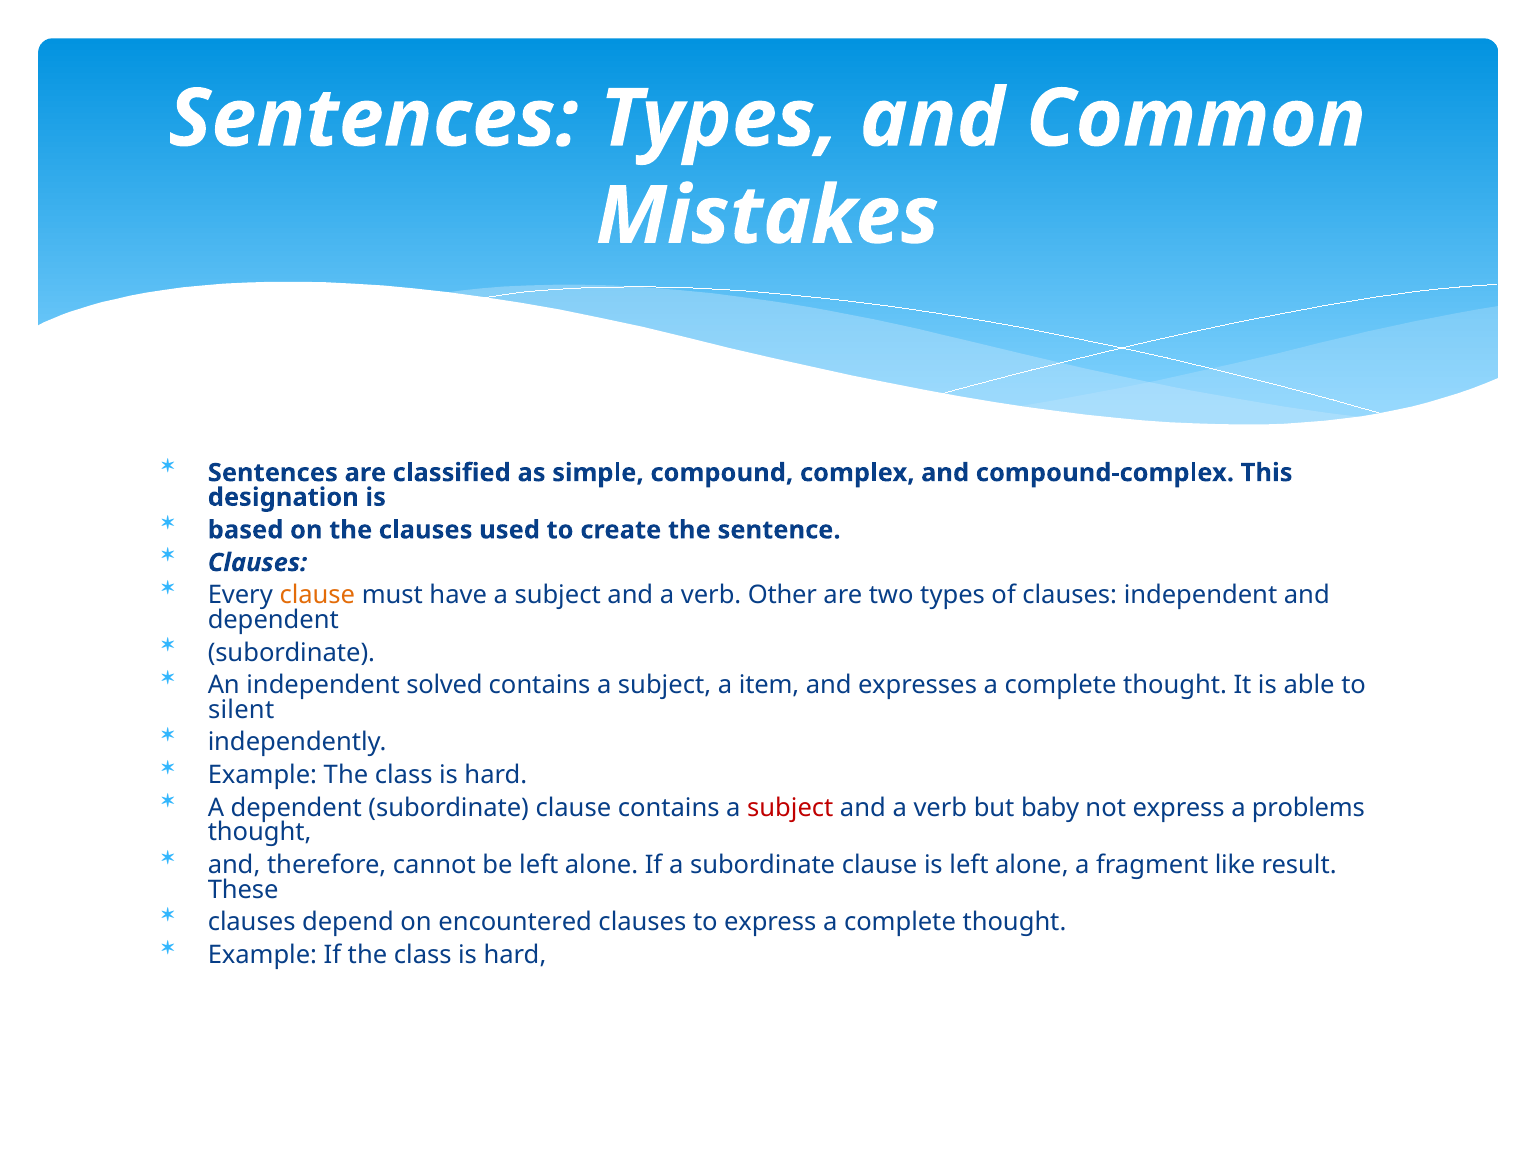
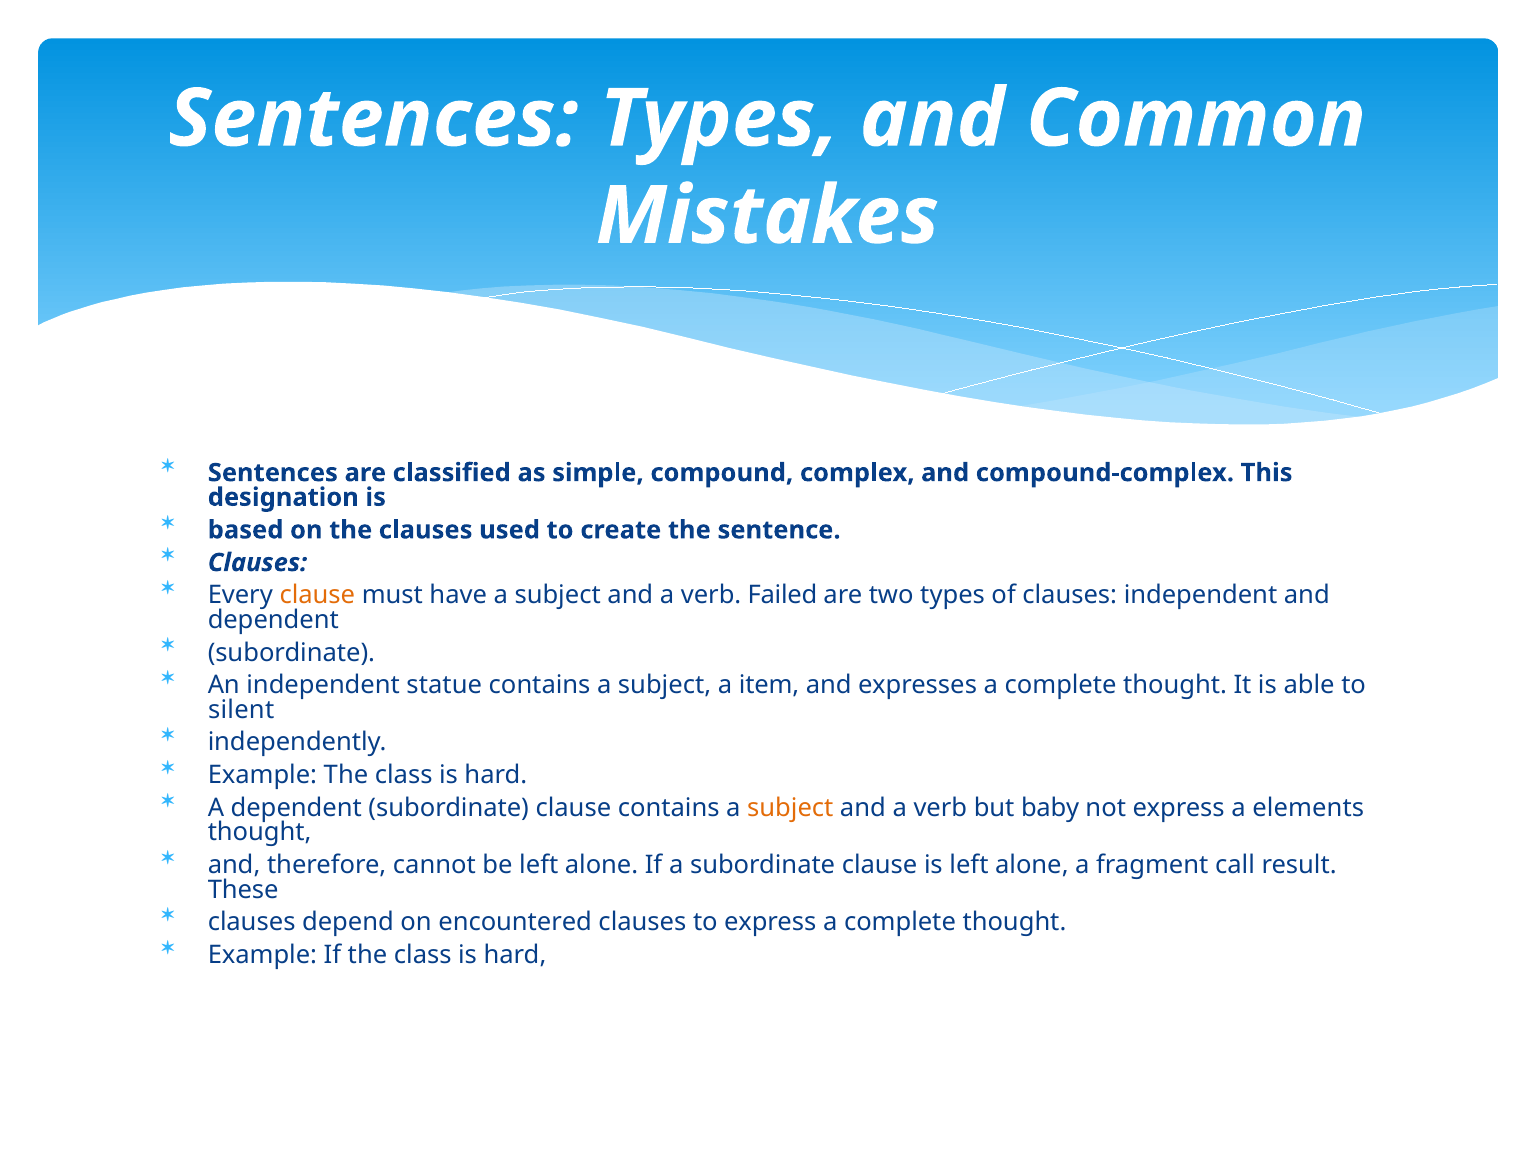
Other: Other -> Failed (782, 596)
solved: solved -> statue (444, 685)
subject colour: red -> orange (790, 808)
problems: problems -> elements (1308, 808)
like: like -> call (1235, 865)
